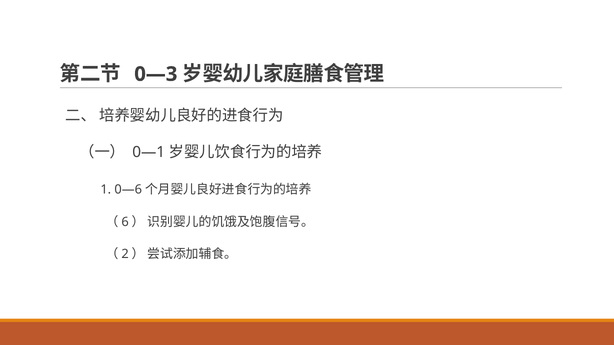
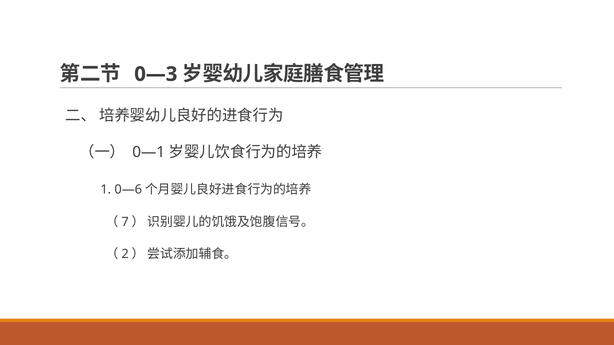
6: 6 -> 7 (125, 222)
